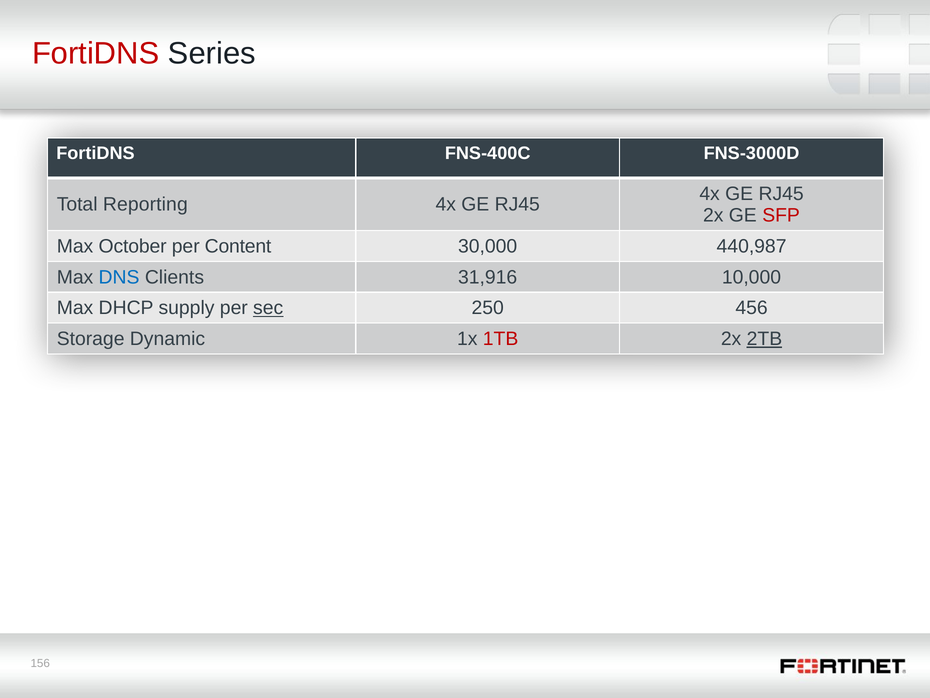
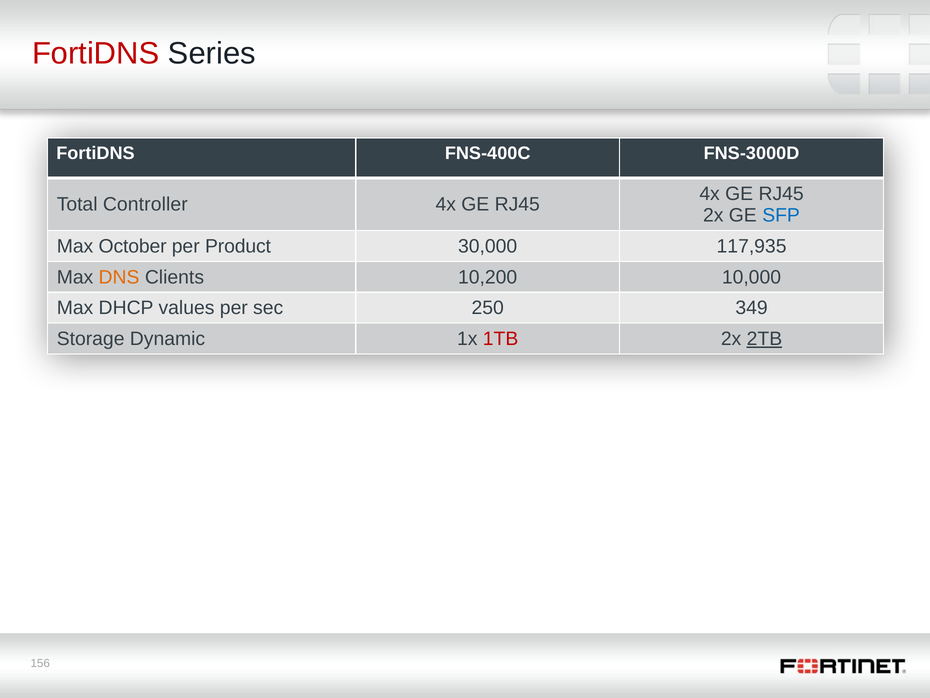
Reporting: Reporting -> Controller (145, 204)
SFP colour: red -> blue (781, 215)
Content: Content -> Product (238, 246)
440,987: 440,987 -> 117,935 (752, 246)
DNS colour: blue -> orange (119, 277)
31,916: 31,916 -> 10,200 (488, 277)
supply: supply -> values (187, 308)
sec underline: present -> none (268, 308)
456: 456 -> 349 (752, 308)
